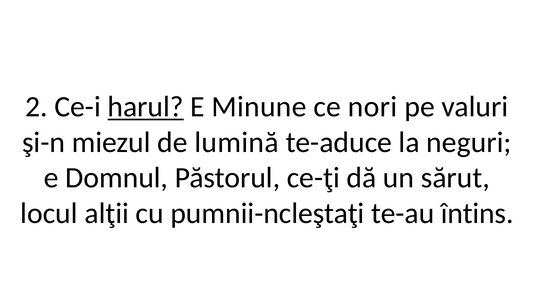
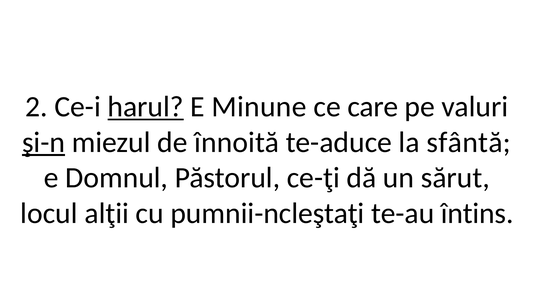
nori: nori -> care (373, 107)
şi-n underline: none -> present (44, 142)
lumină: lumină -> înnoită (237, 142)
neguri: neguri -> sfântă (469, 142)
